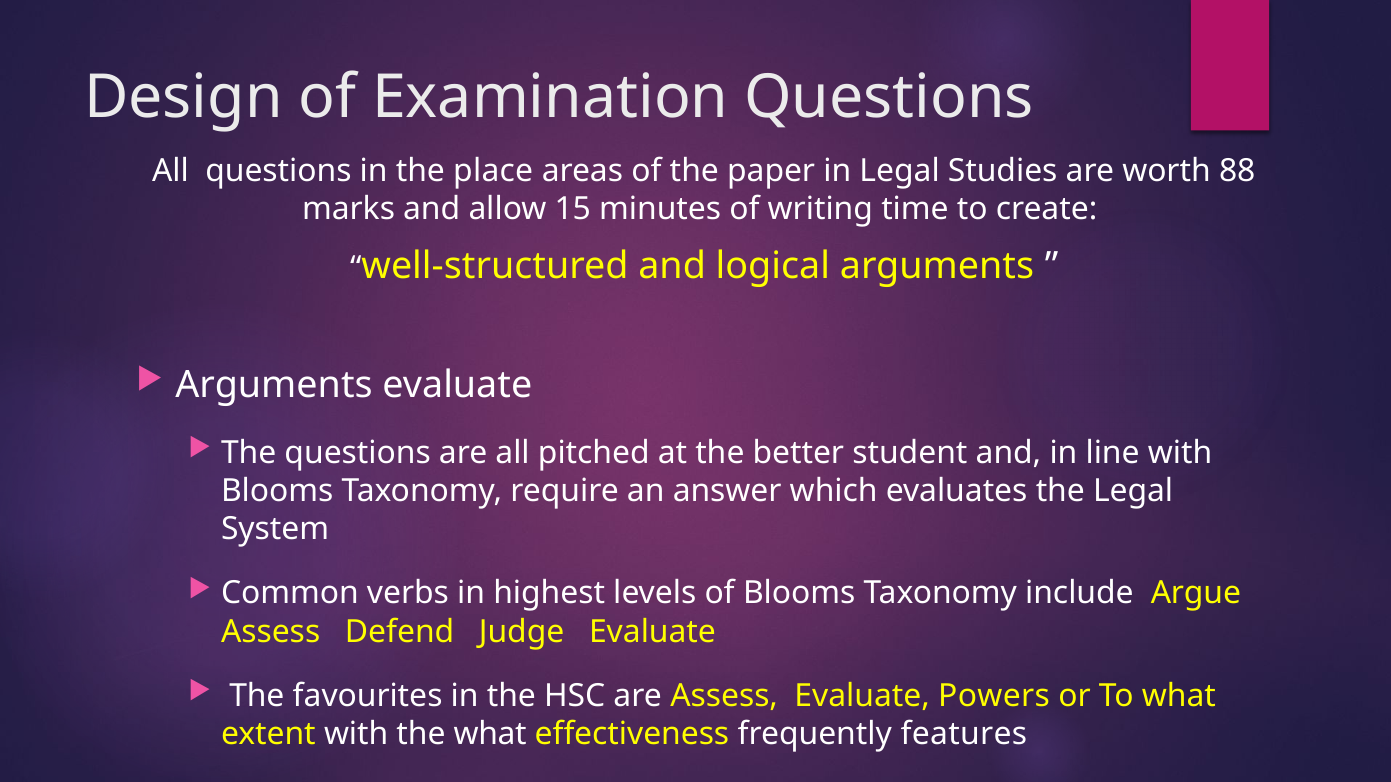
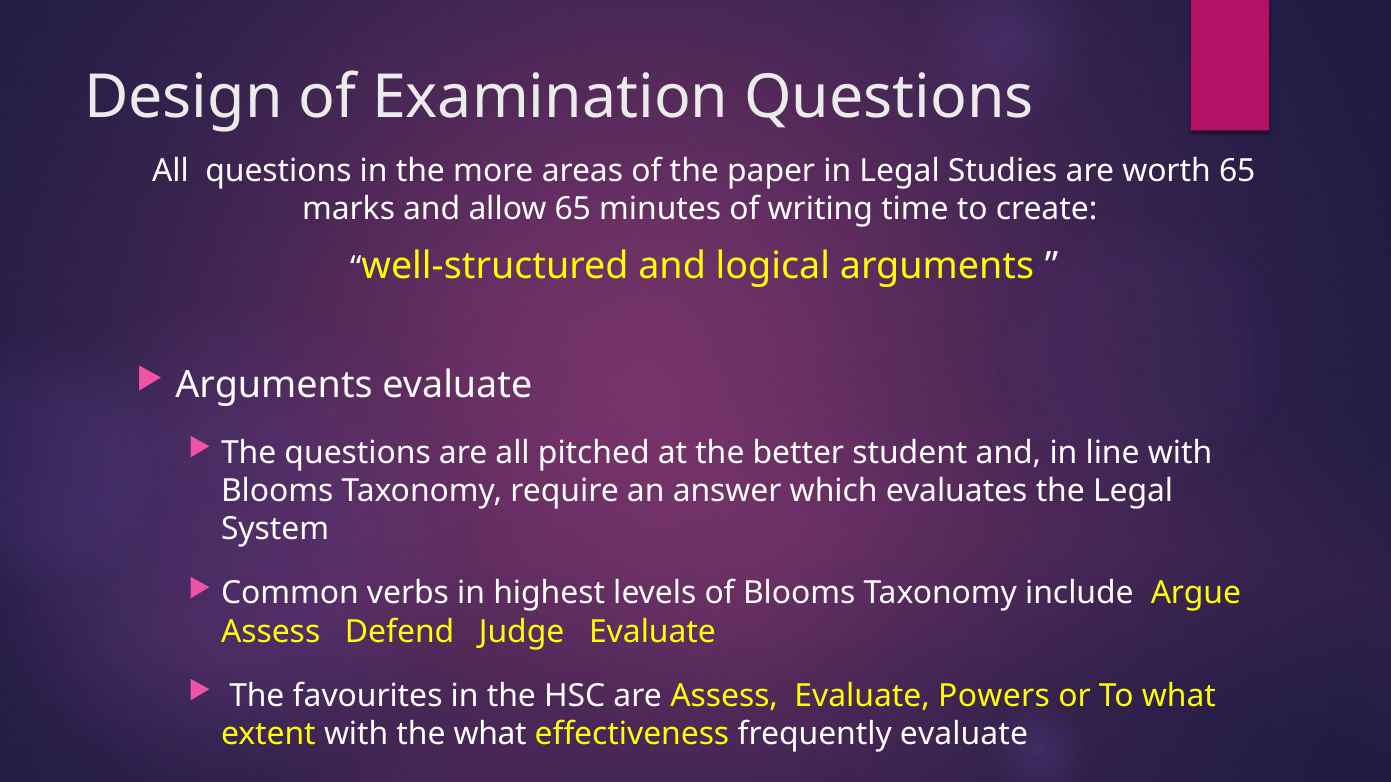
place: place -> more (493, 171)
worth 88: 88 -> 65 (1237, 171)
allow 15: 15 -> 65 (573, 209)
frequently features: features -> evaluate (964, 734)
